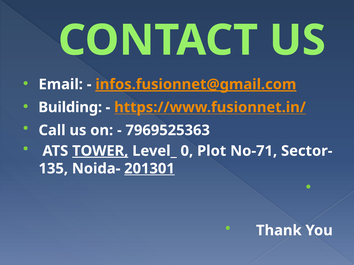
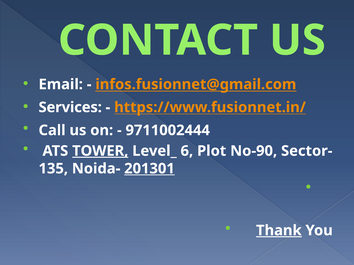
infos.fusionnet@gmail.com underline: present -> none (196, 85)
Building: Building -> Services (70, 108)
7969525363: 7969525363 -> 9711002444 (168, 131)
0: 0 -> 6 (187, 151)
No-71: No-71 -> No-90 (254, 151)
Thank underline: none -> present (279, 231)
